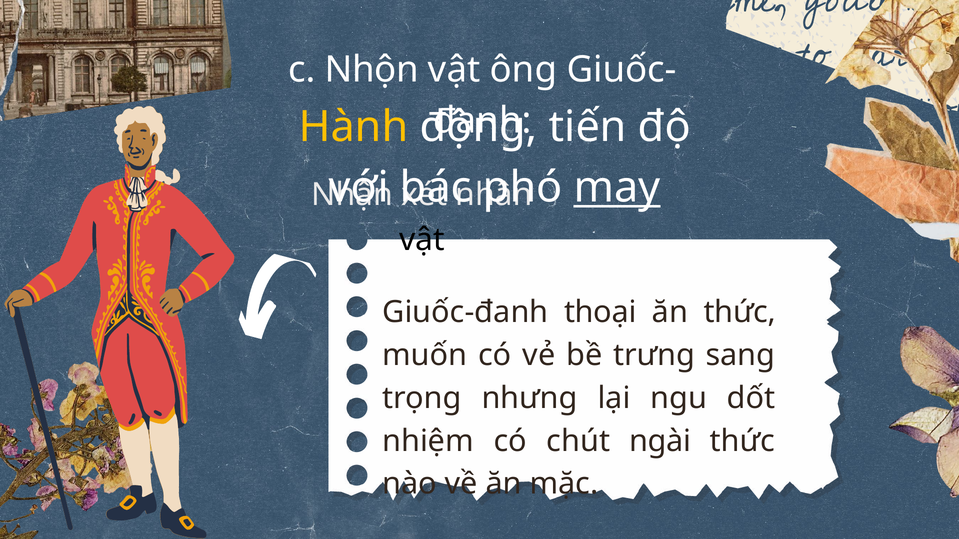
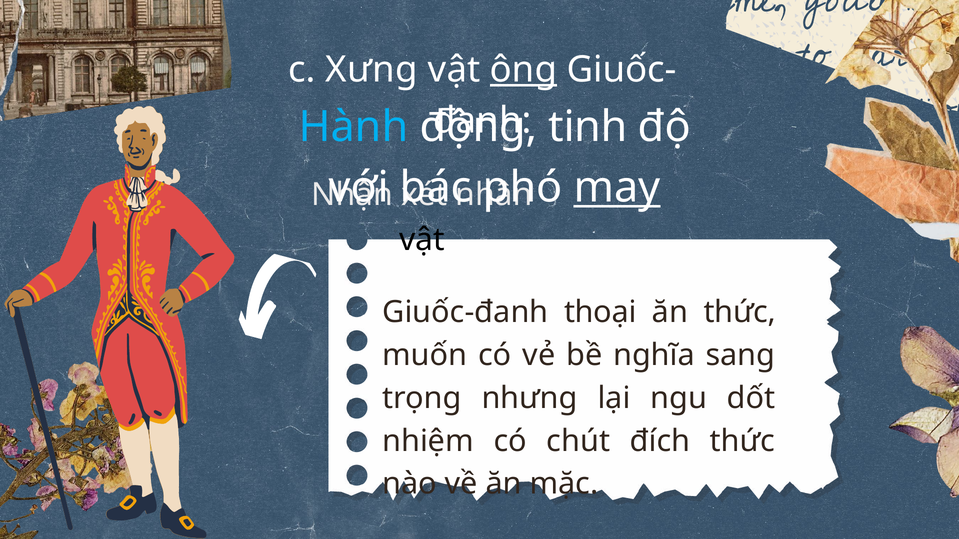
Nhộn: Nhộn -> Xưng (371, 70)
ông underline: none -> present (523, 70)
Hành colour: yellow -> light blue (354, 127)
tiến: tiến -> tinh (588, 127)
trưng: trưng -> nghĩa (654, 355)
ngài: ngài -> đích (660, 441)
